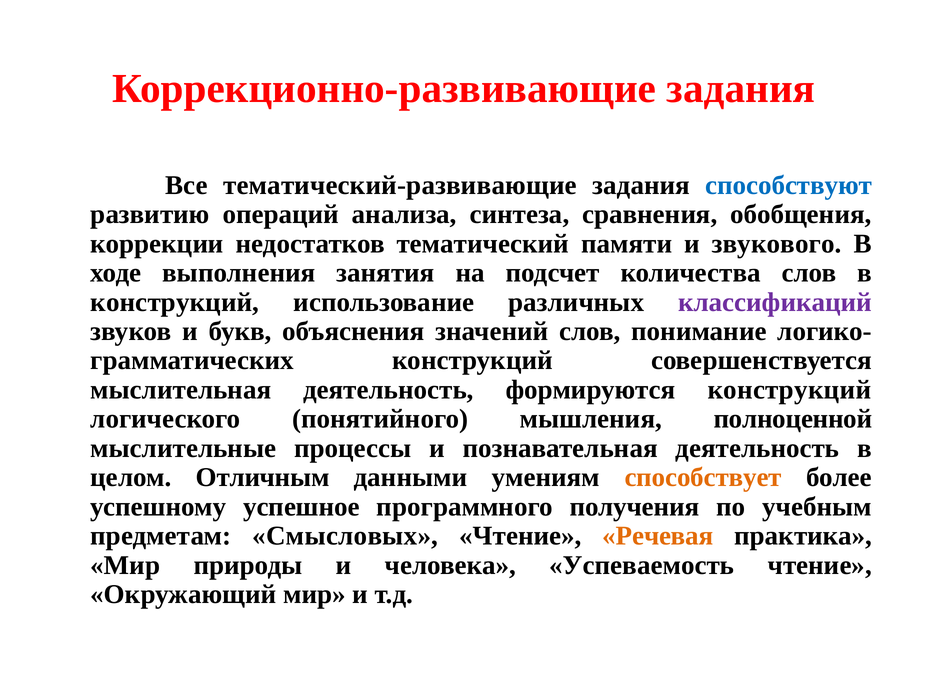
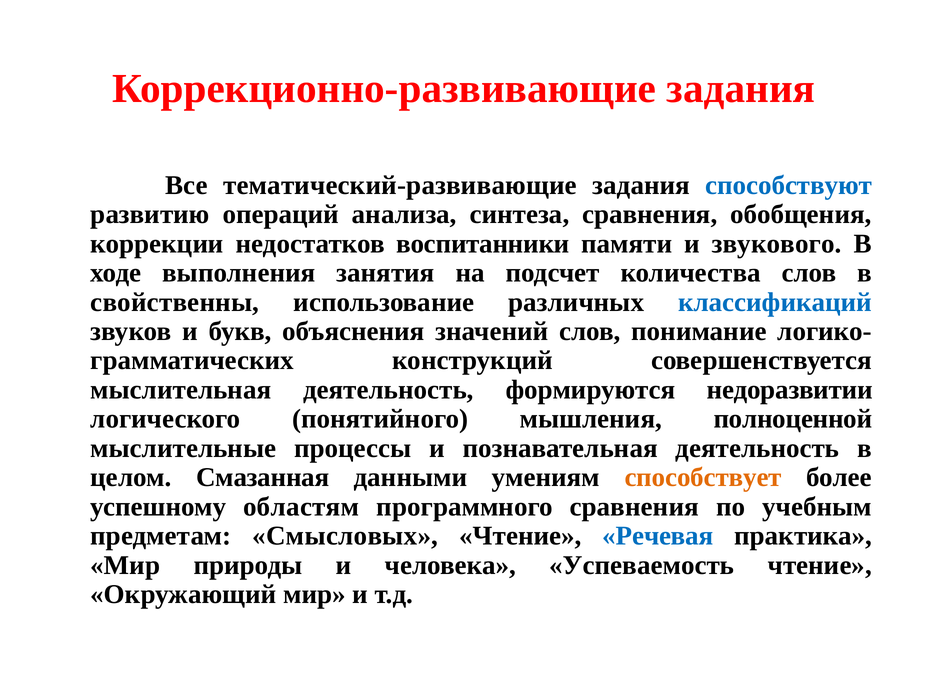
тематический: тематический -> воспитанники (483, 244)
конструкций: конструкций -> свойственны (175, 302)
классификаций colour: purple -> blue (775, 302)
формируются конструкций: конструкций -> недоразвитии (790, 390)
Отличным: Отличным -> Смазанная (263, 477)
успешное: успешное -> областям (301, 507)
программного получения: получения -> сравнения (634, 507)
Речевая colour: orange -> blue (658, 536)
